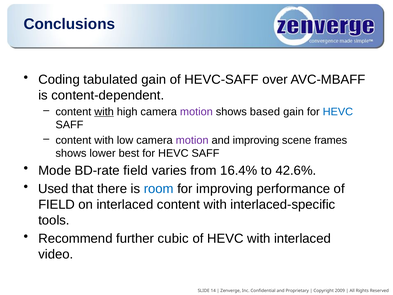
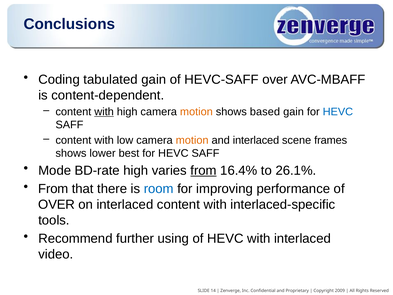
motion colour: purple -> orange (196, 112)
motion colour: purple -> orange (192, 140)
and improving: improving -> interlaced (256, 140)
BD-rate field: field -> high (136, 170)
from underline: none -> present (204, 170)
42.6%: 42.6% -> 26.1% (296, 170)
Used: Used -> From (53, 189)
FIELD: FIELD -> OVER (57, 204)
cubic: cubic -> using (173, 238)
